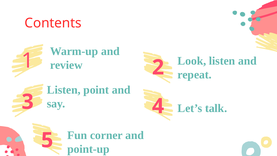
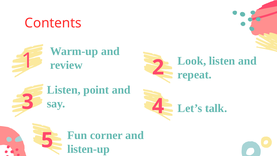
point-up: point-up -> listen-up (88, 149)
